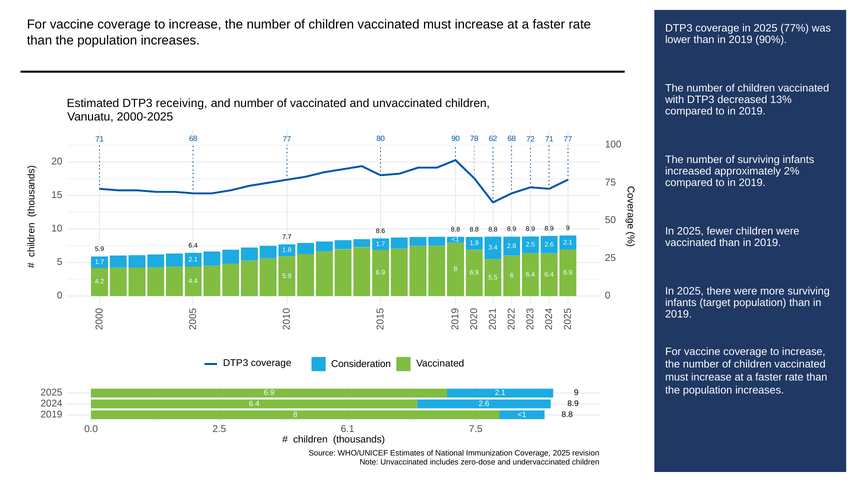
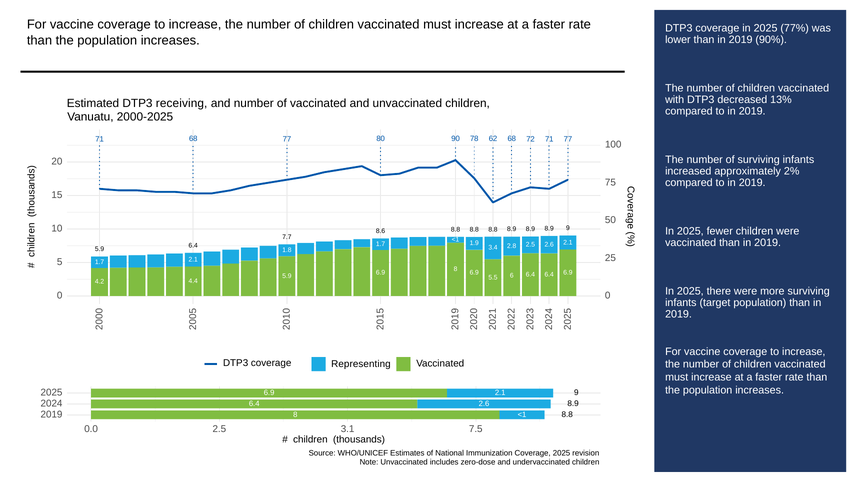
Consideration: Consideration -> Representing (361, 364)
6.1: 6.1 -> 3.1 (348, 429)
